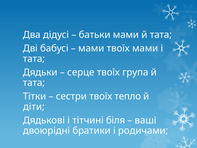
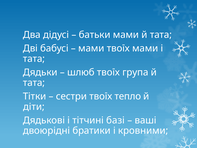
серце: серце -> шлюб (81, 72)
біля: біля -> базі (115, 120)
родичами: родичами -> кровними (143, 130)
